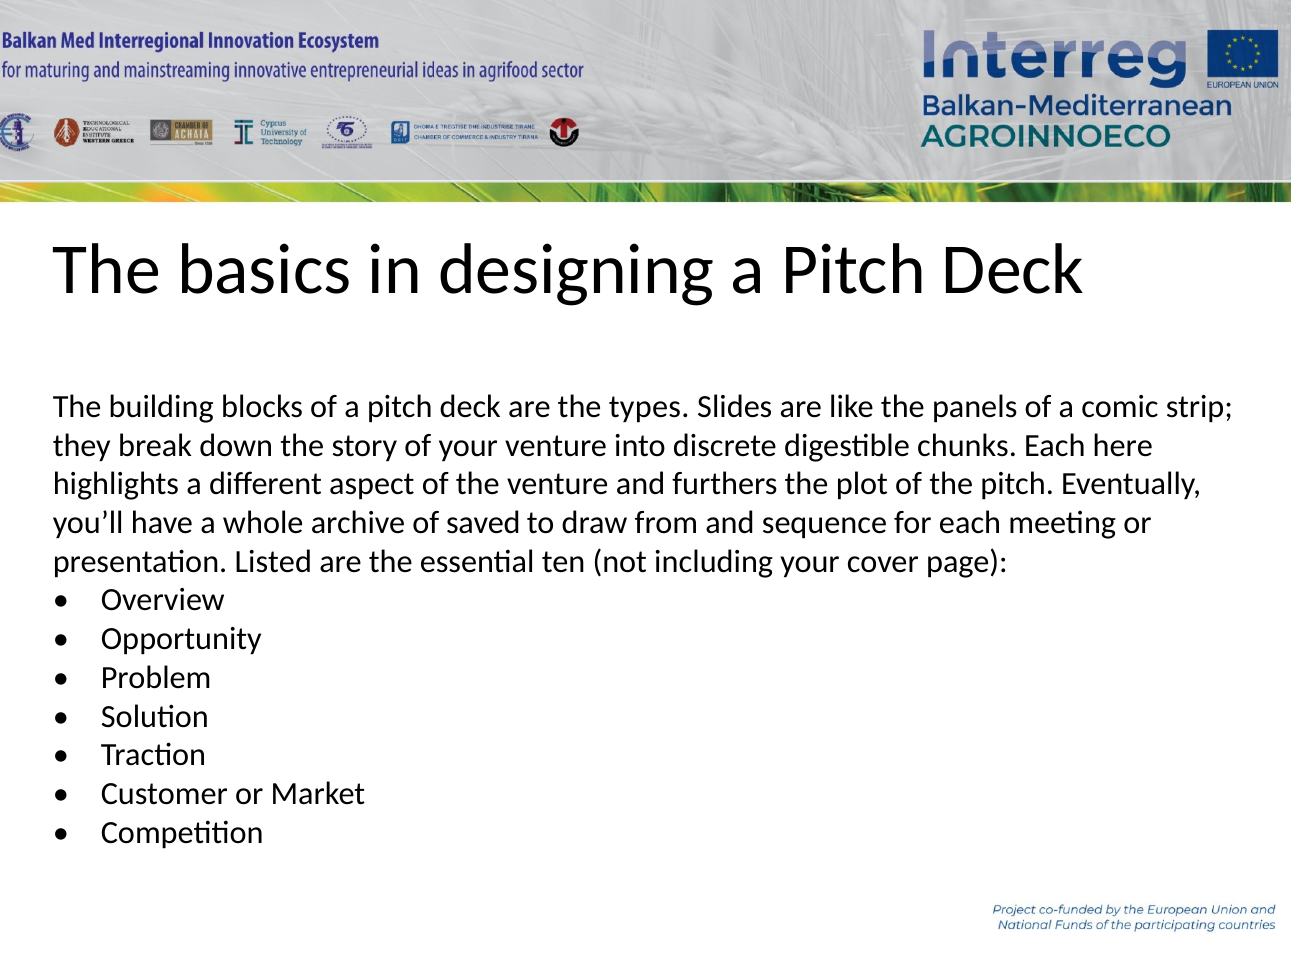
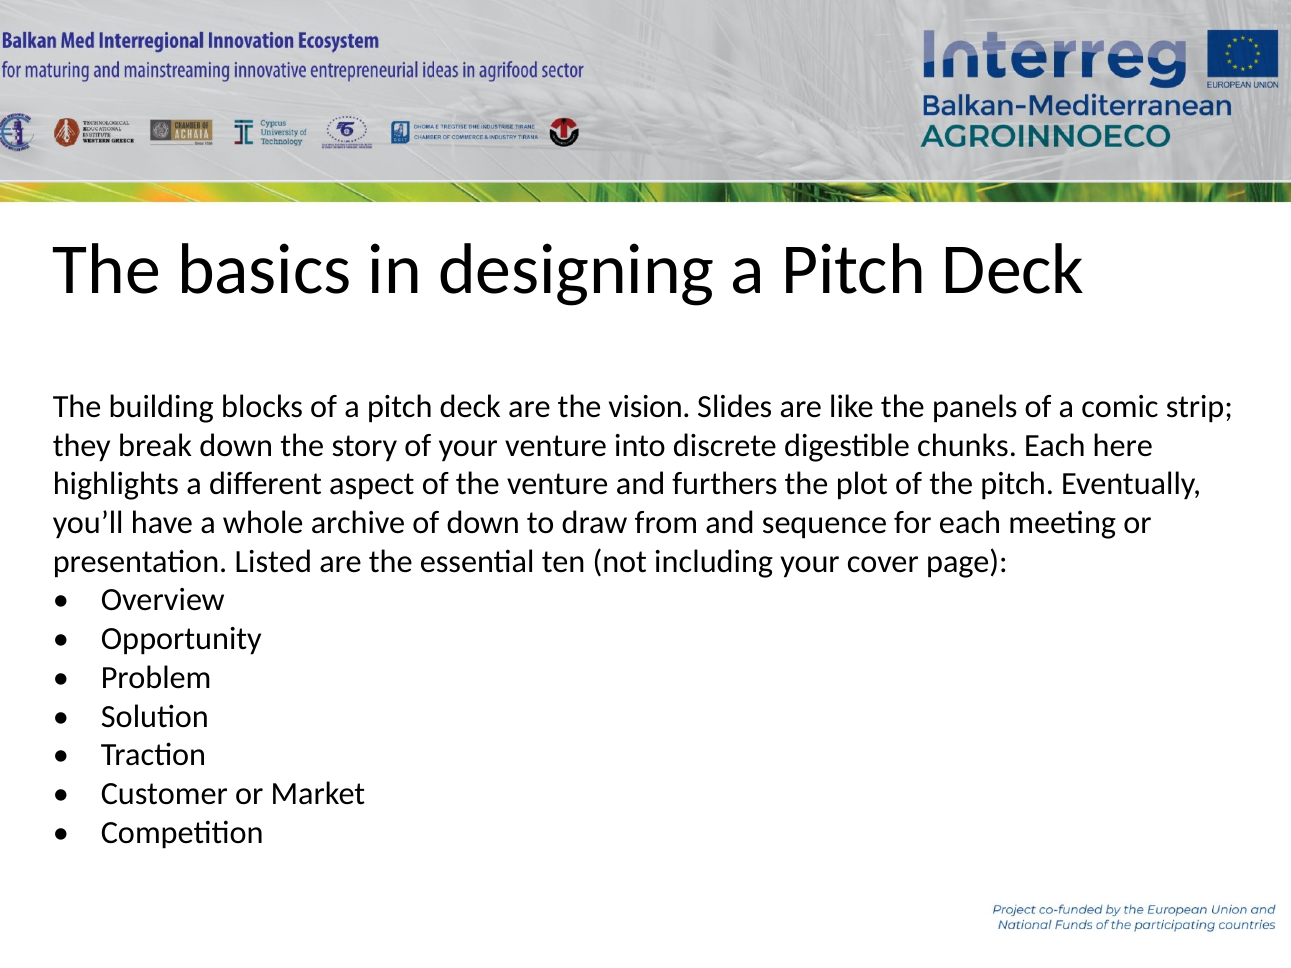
types: types -> vision (650, 407)
of saved: saved -> down (483, 523)
